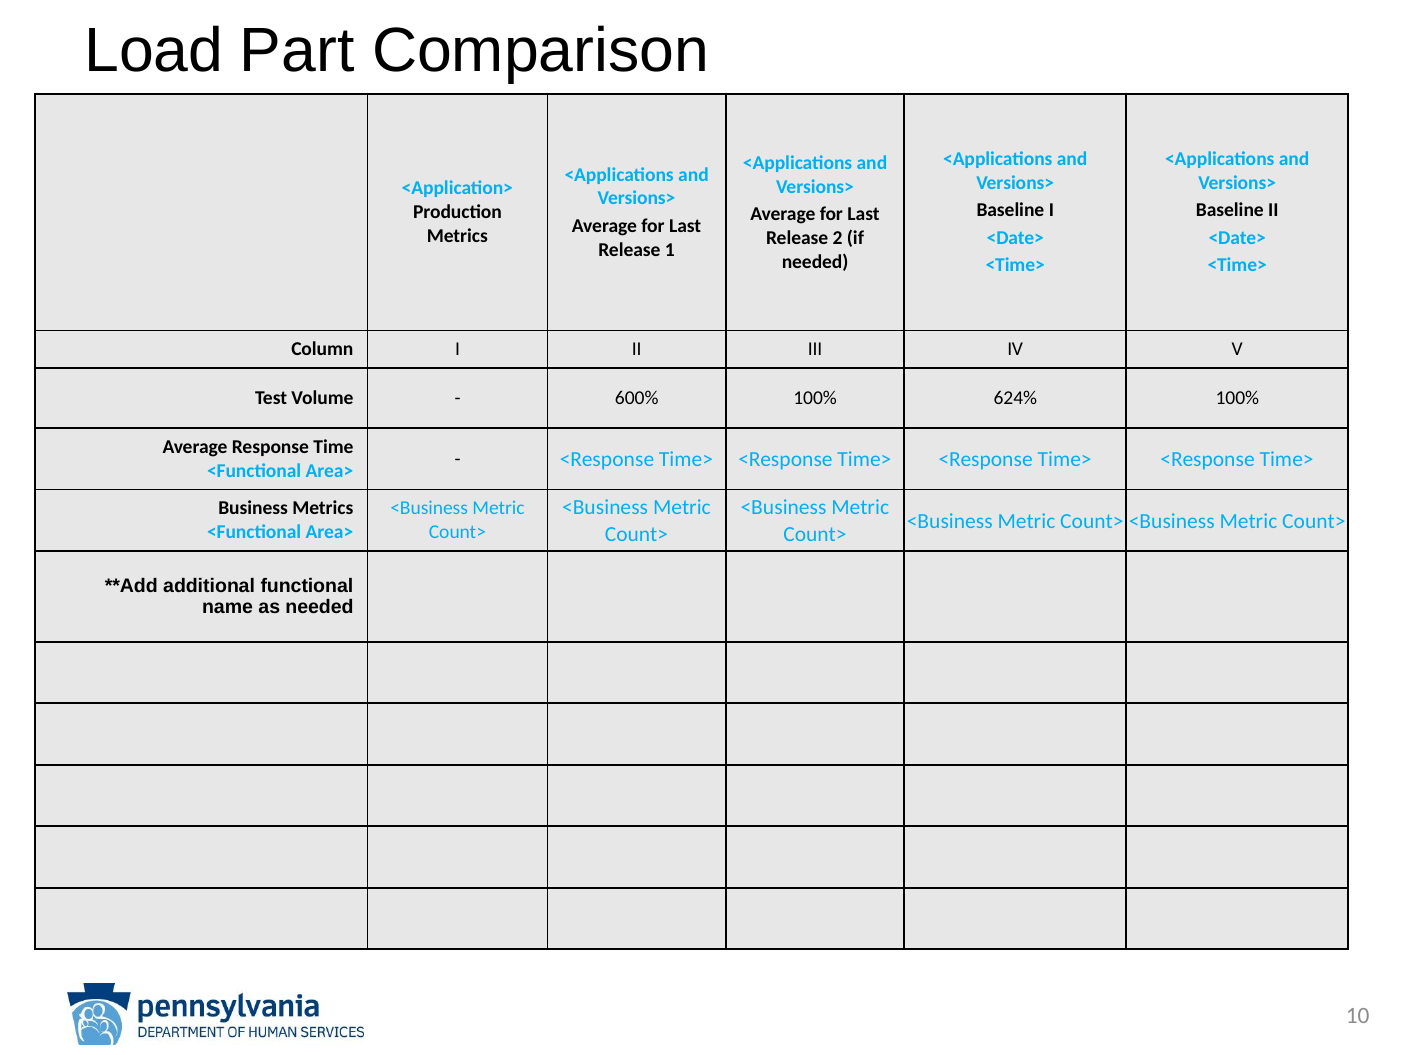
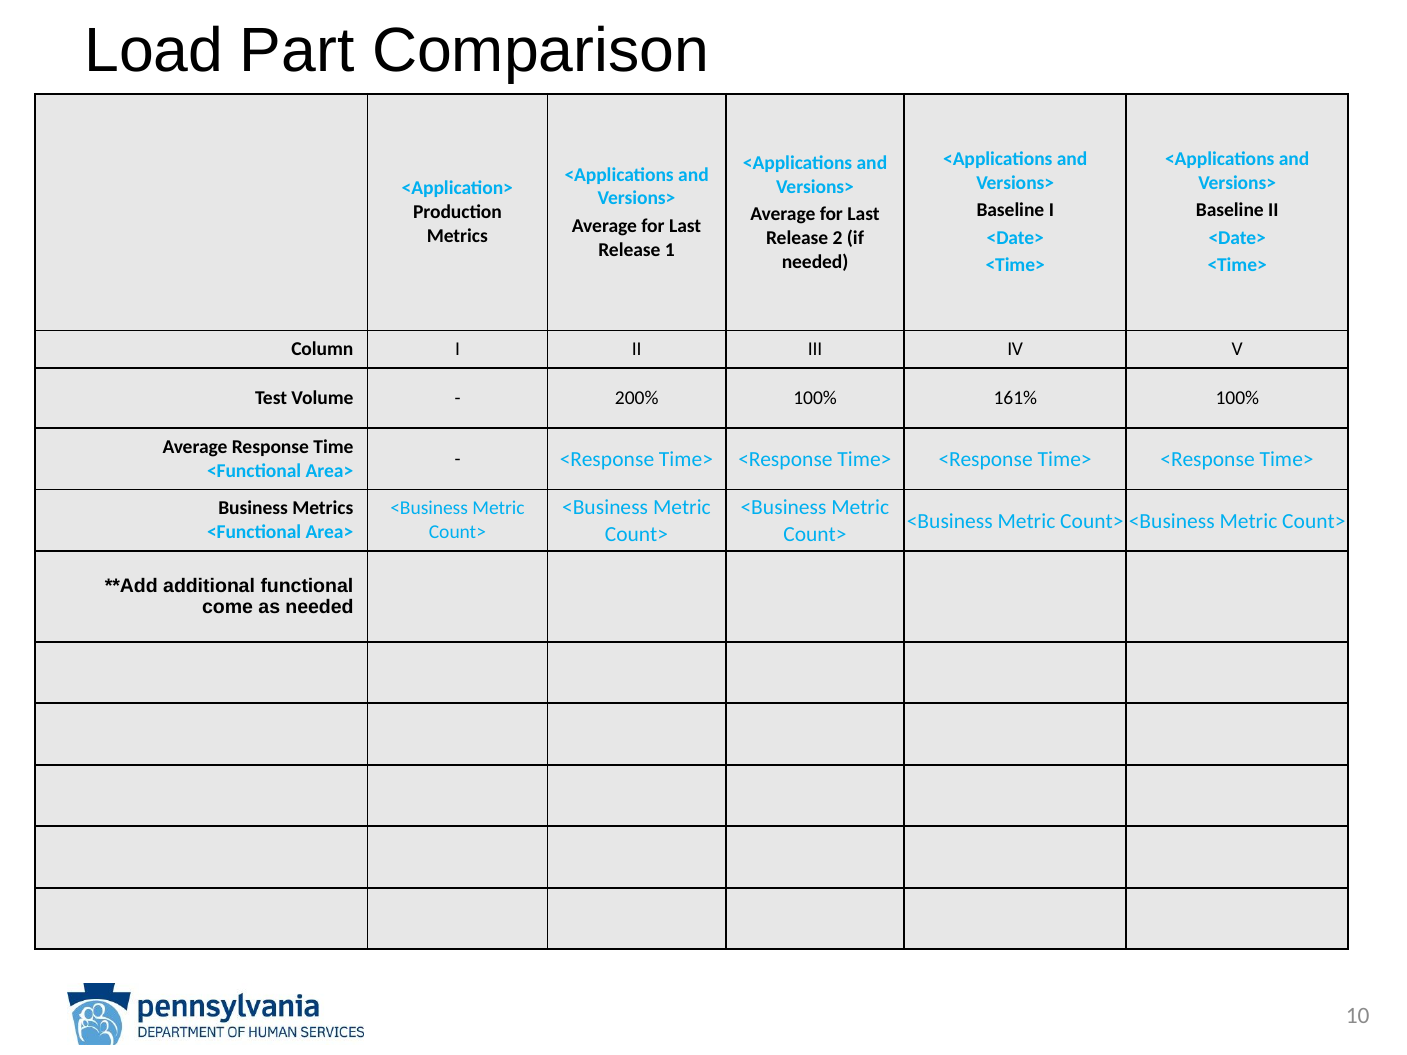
600%: 600% -> 200% (637, 398)
624%: 624% -> 161% (1015, 398)
name: name -> come (228, 608)
